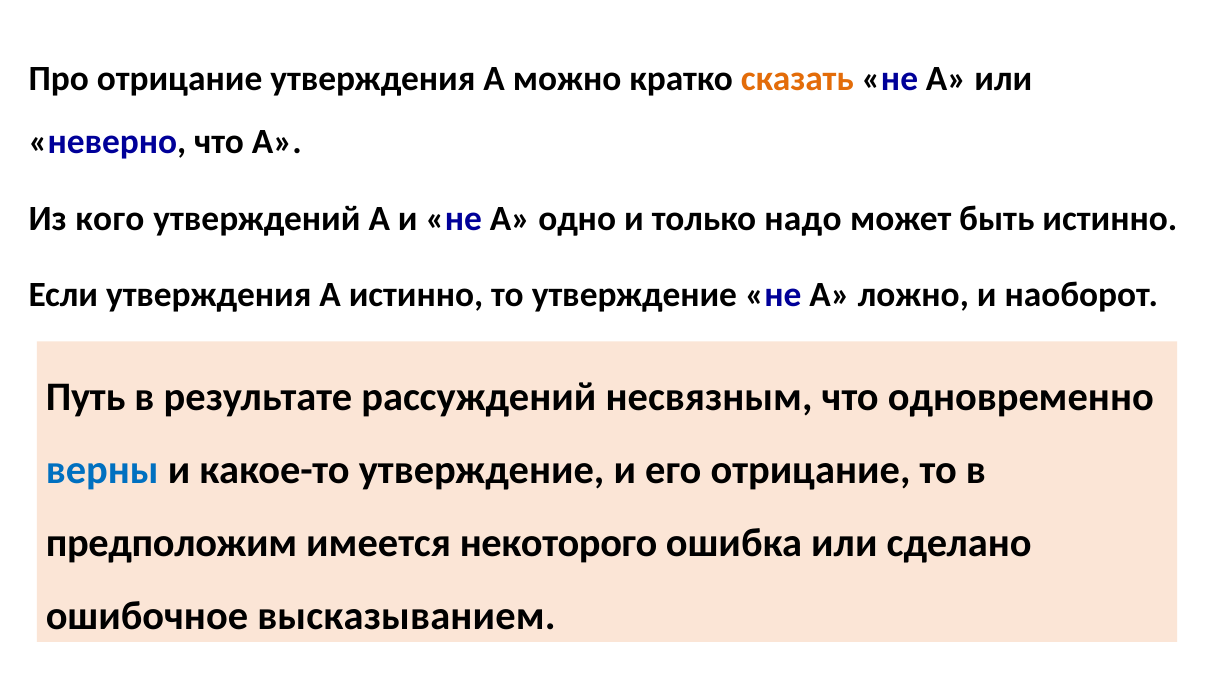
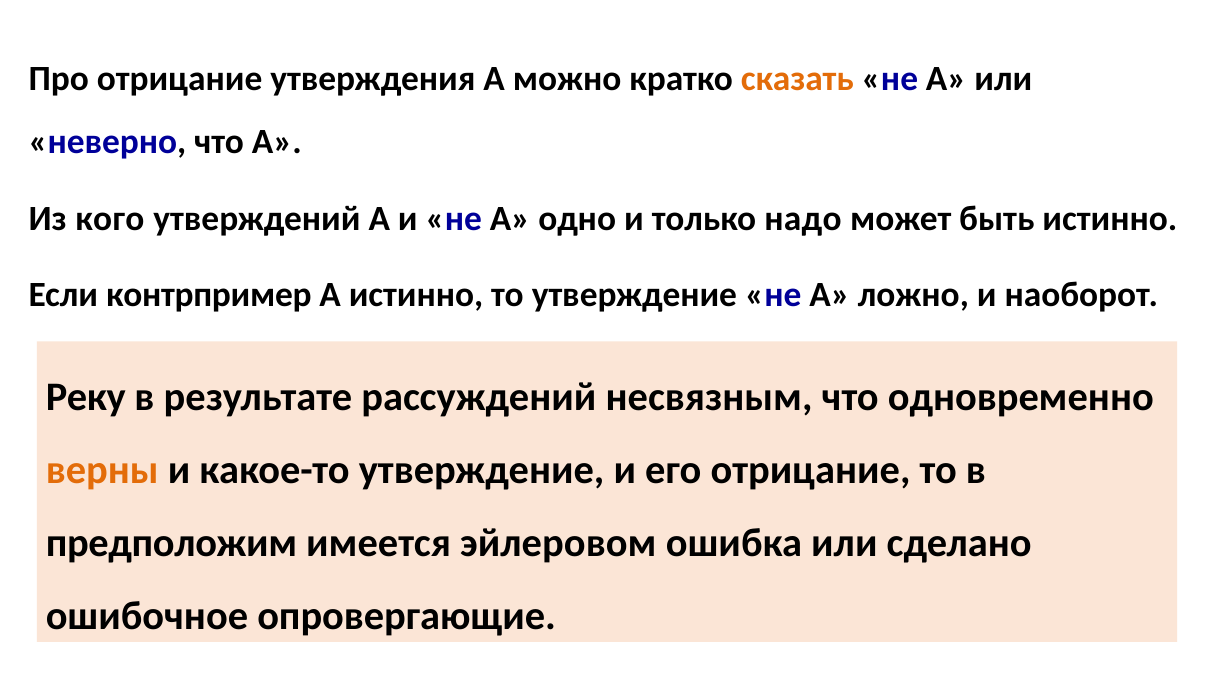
Если утверждения: утверждения -> контрпример (209, 295)
Путь: Путь -> Реку (86, 397)
верны colour: blue -> orange (102, 470)
некоторого: некоторого -> эйлеровом (558, 543)
высказыванием: высказыванием -> опровергающие (407, 616)
